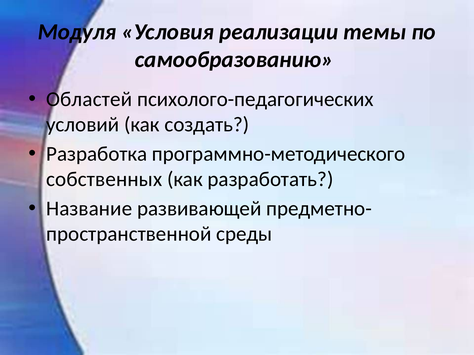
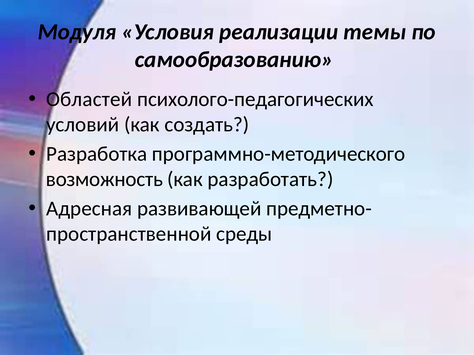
собственных: собственных -> возможность (104, 180)
Название: Название -> Адресная (89, 209)
